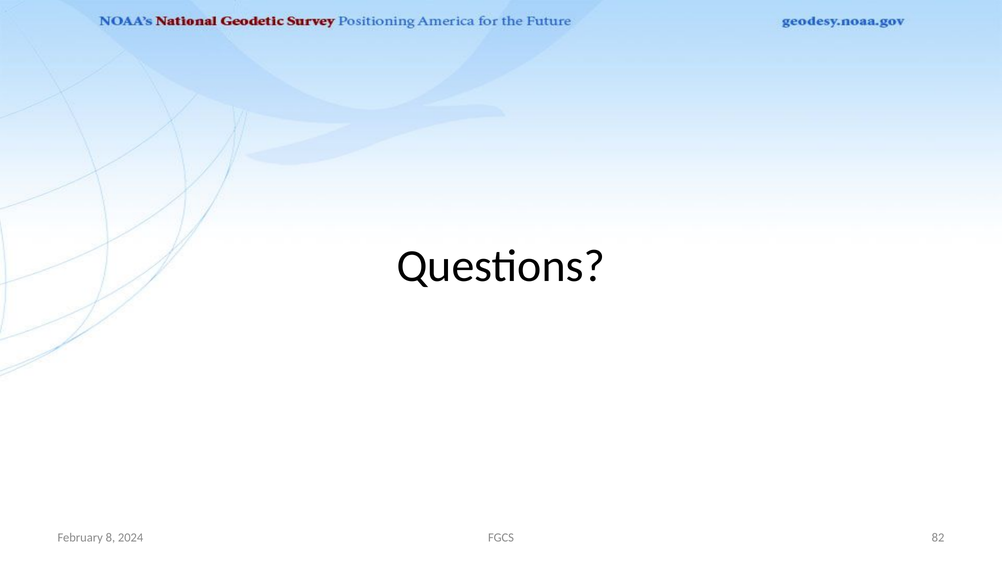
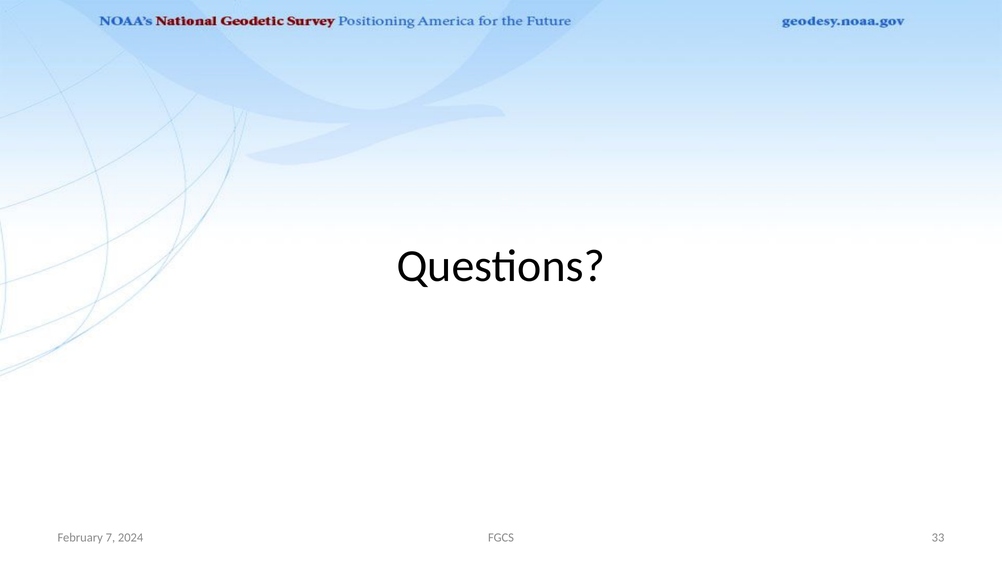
8: 8 -> 7 (110, 538)
82: 82 -> 33 (938, 538)
